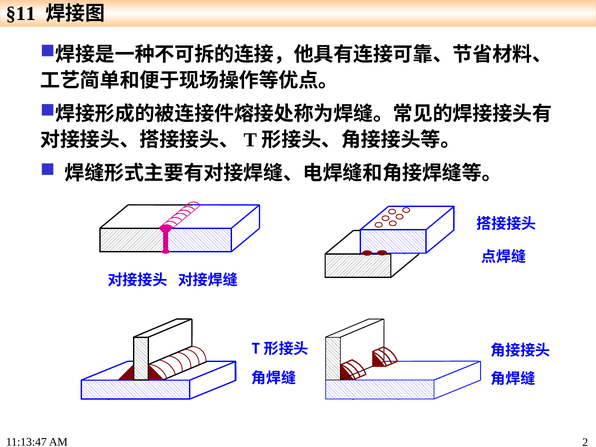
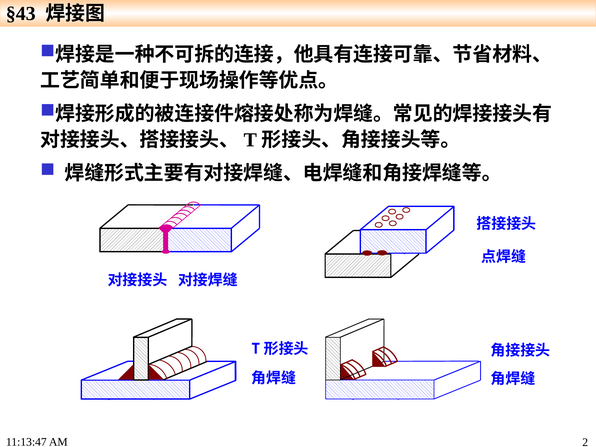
§11: §11 -> §43 (21, 14)
